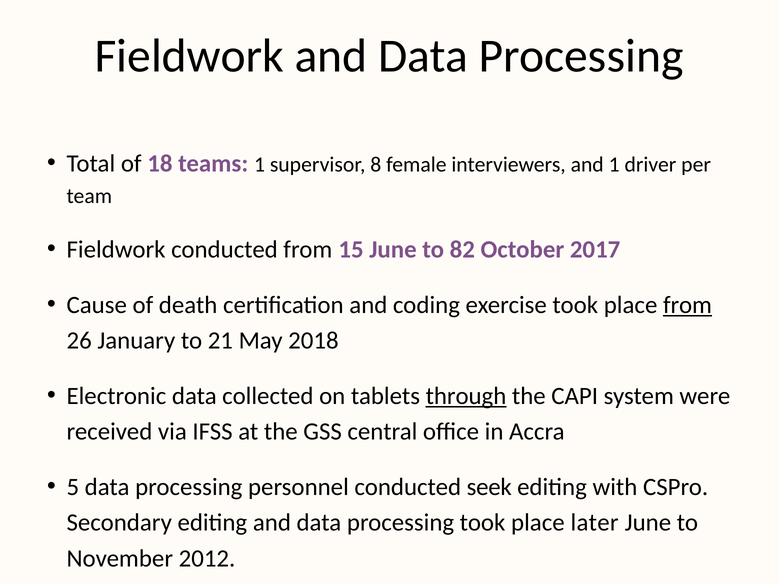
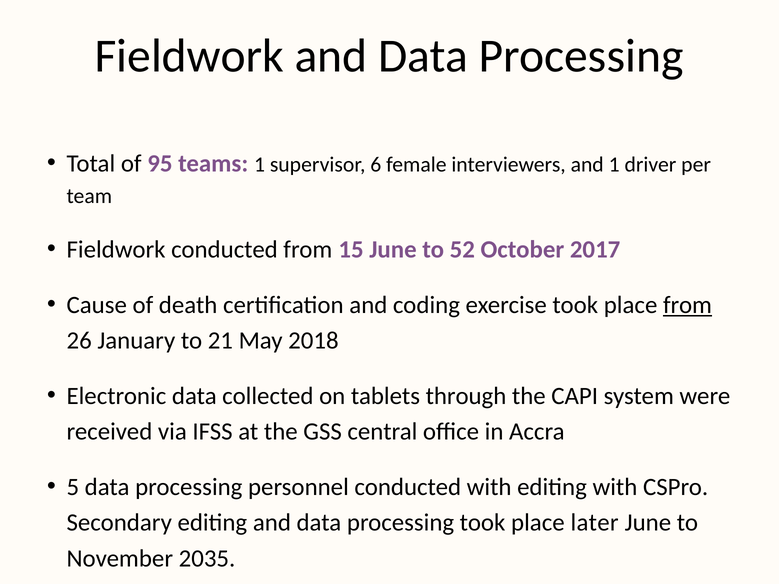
18: 18 -> 95 (160, 163)
8: 8 -> 6 (376, 164)
82: 82 -> 52 (462, 250)
through underline: present -> none (466, 396)
conducted seek: seek -> with (489, 487)
2012: 2012 -> 2035 (207, 559)
